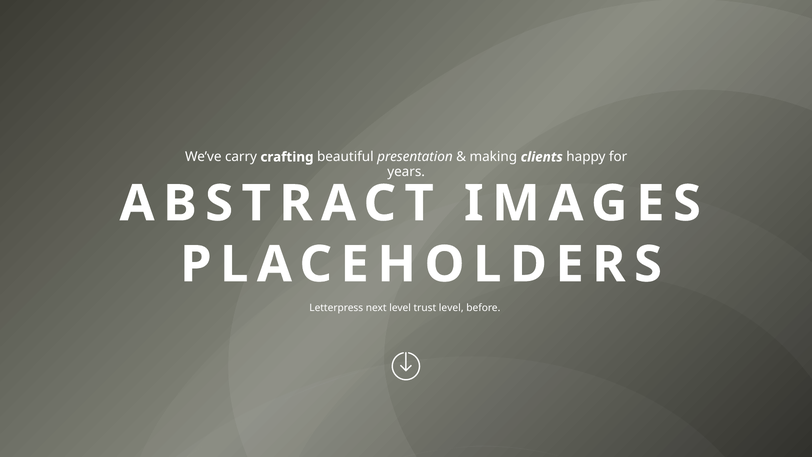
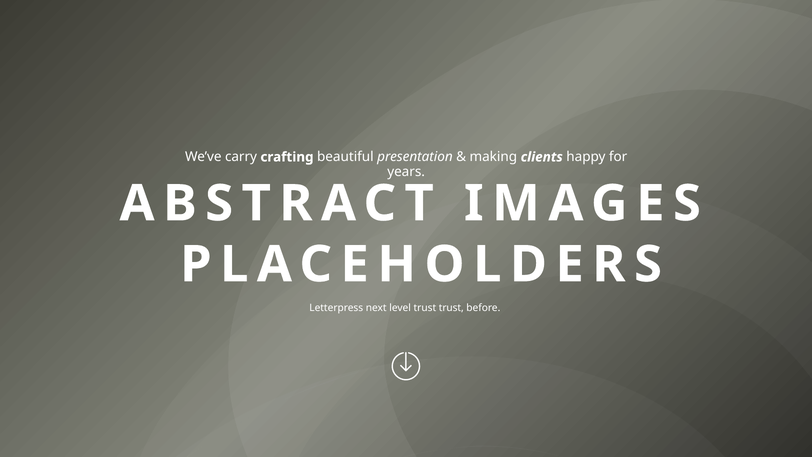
trust level: level -> trust (451, 308)
